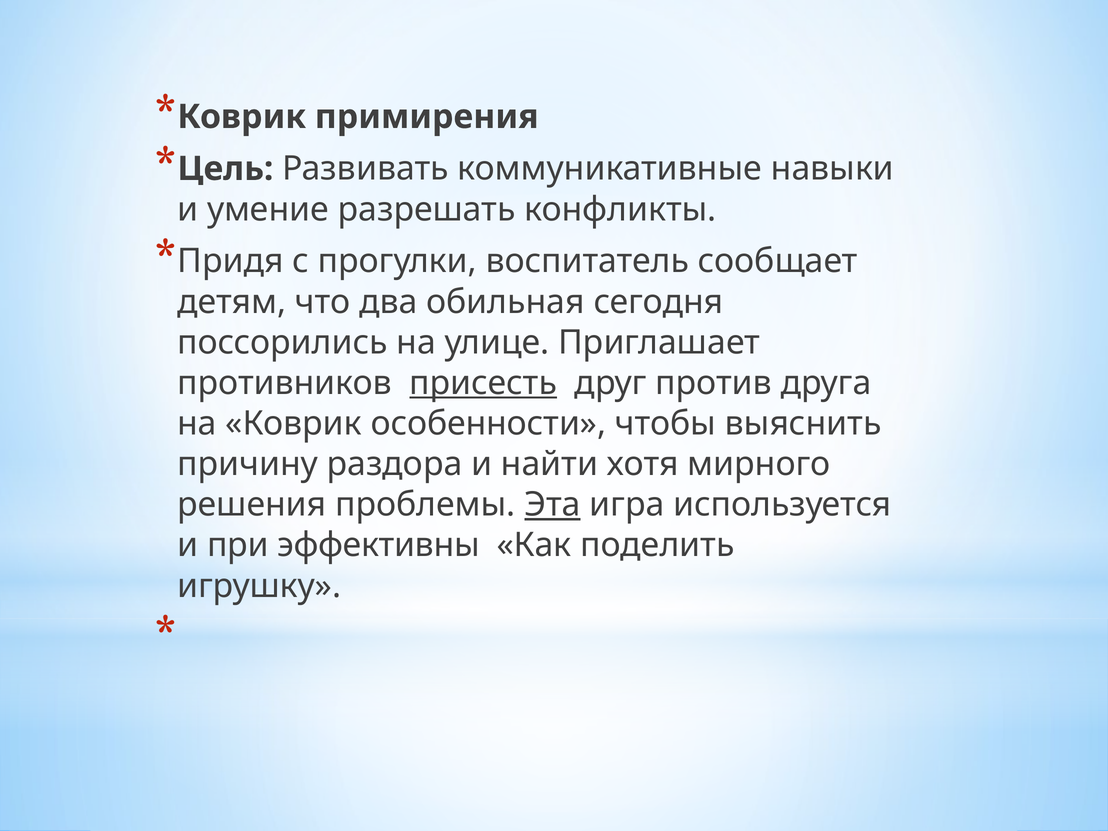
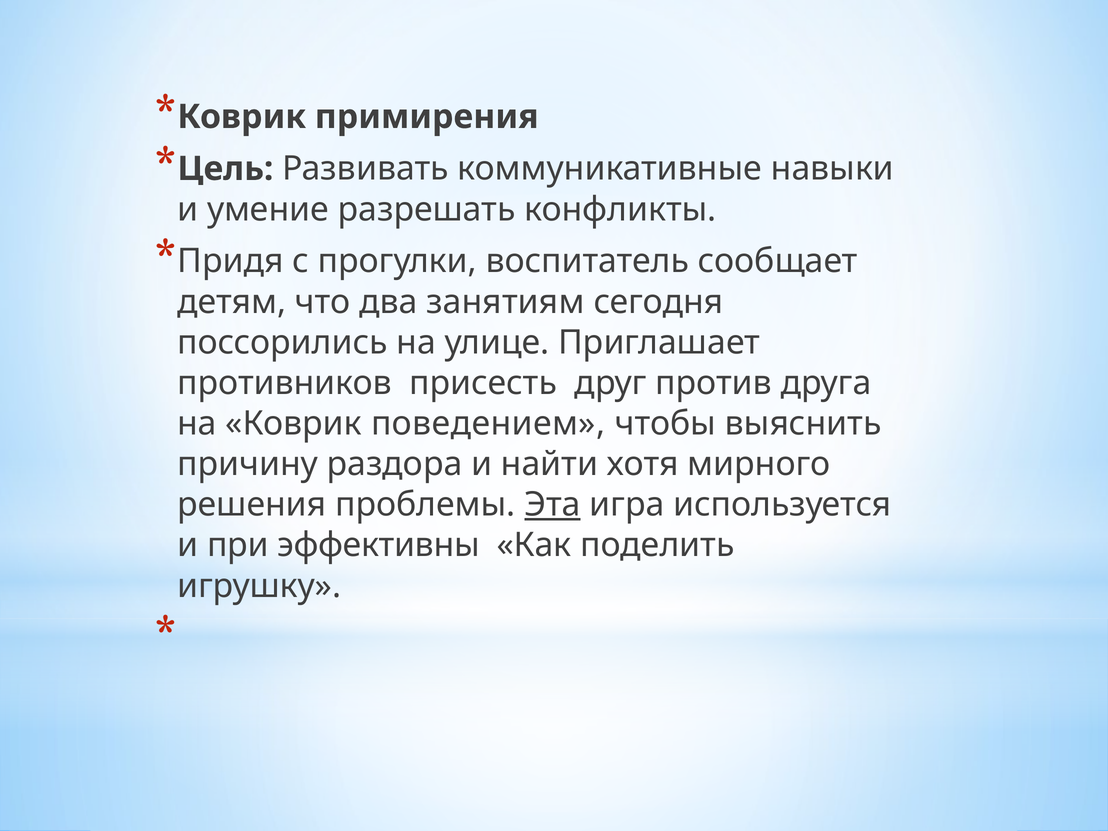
обильная: обильная -> занятиям (505, 302)
присесть underline: present -> none (483, 383)
особенности: особенности -> поведением (488, 424)
